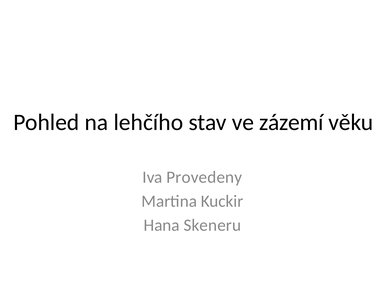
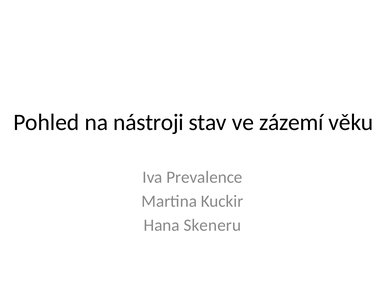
lehčího: lehčího -> nástroji (148, 122)
Provedeny: Provedeny -> Prevalence (204, 177)
